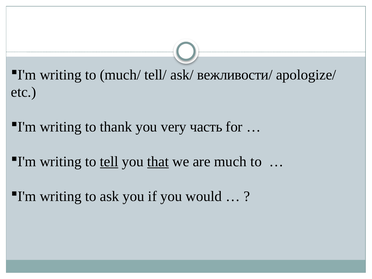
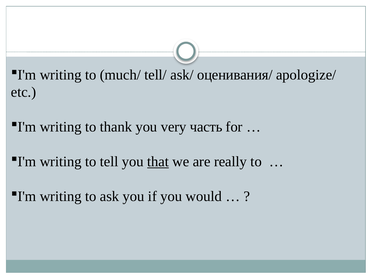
вежливости/: вежливости/ -> оценивания/ (235, 75)
tell underline: present -> none (109, 162)
much: much -> really (230, 162)
